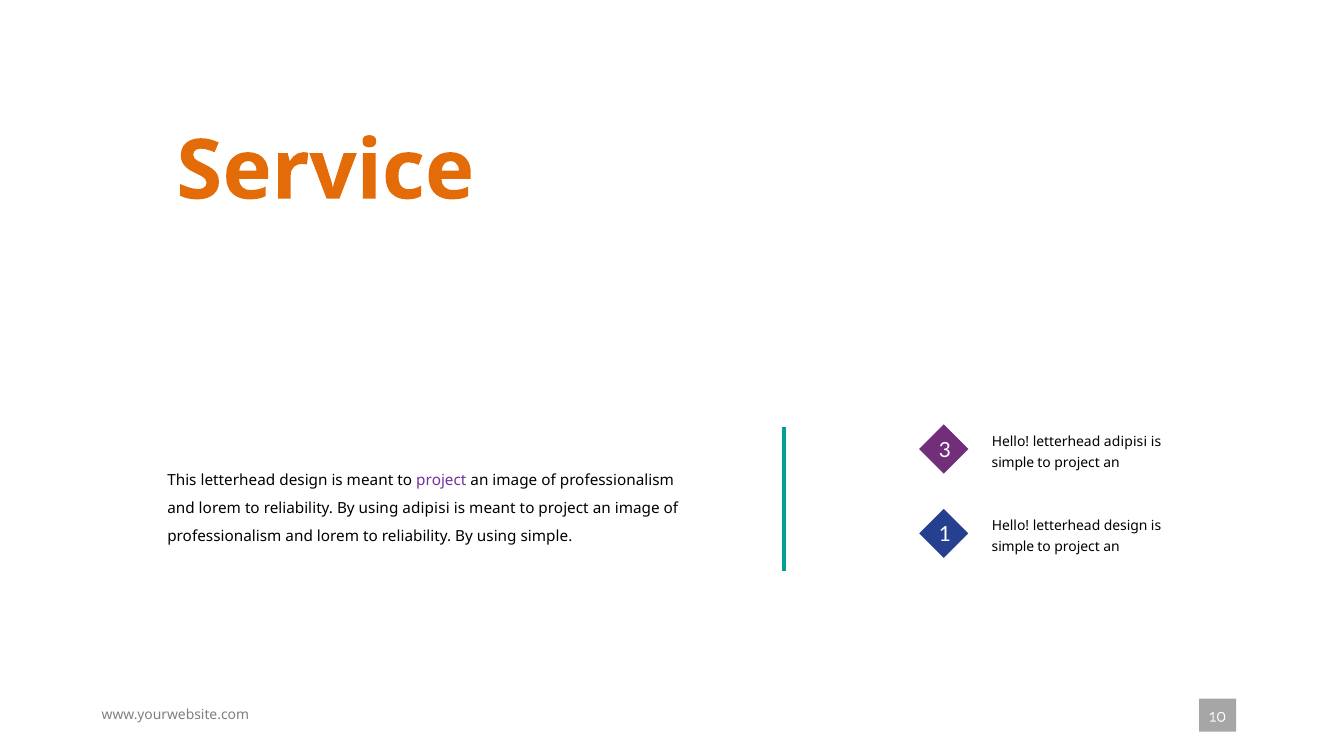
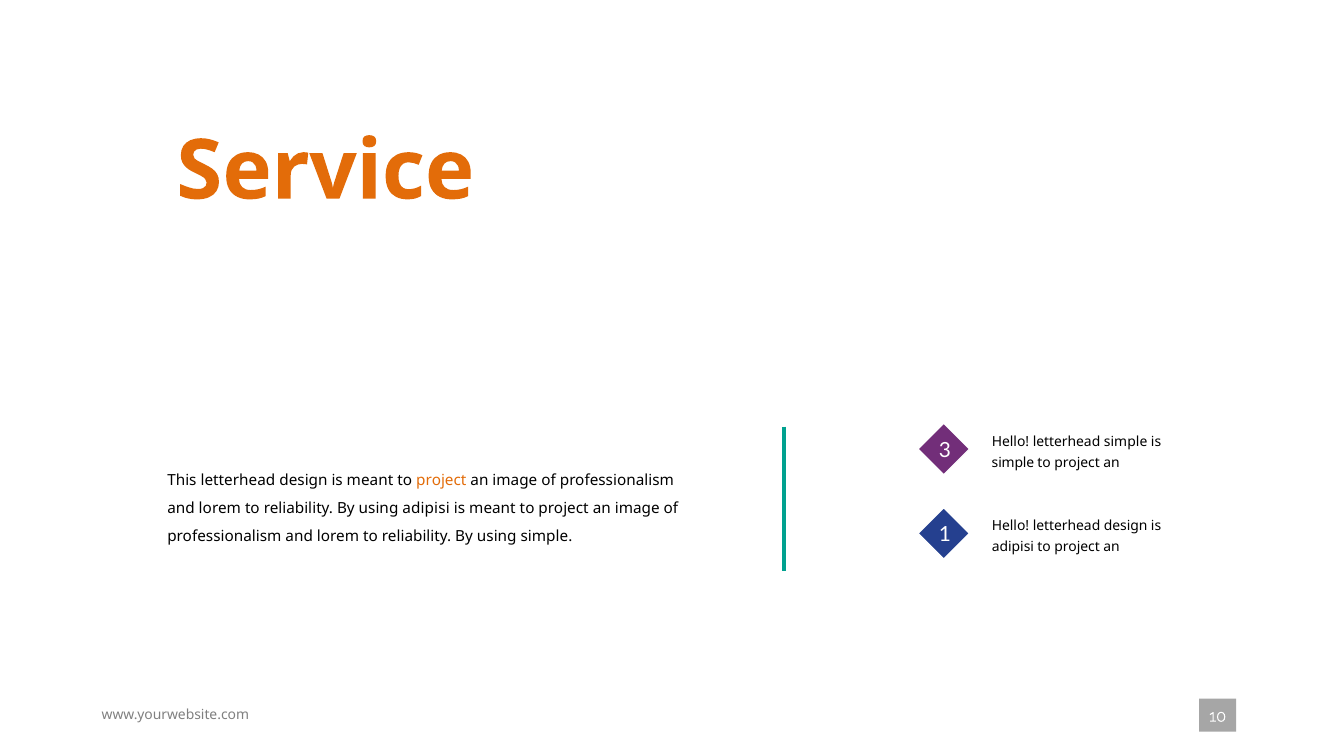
letterhead adipisi: adipisi -> simple (1126, 442)
project colour: purple -> orange (441, 481)
simple: simple -> adipisi (1013, 547)
